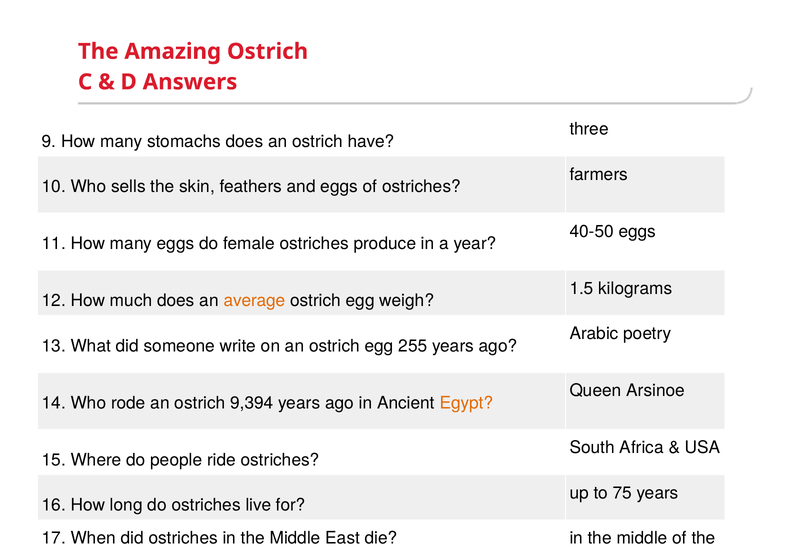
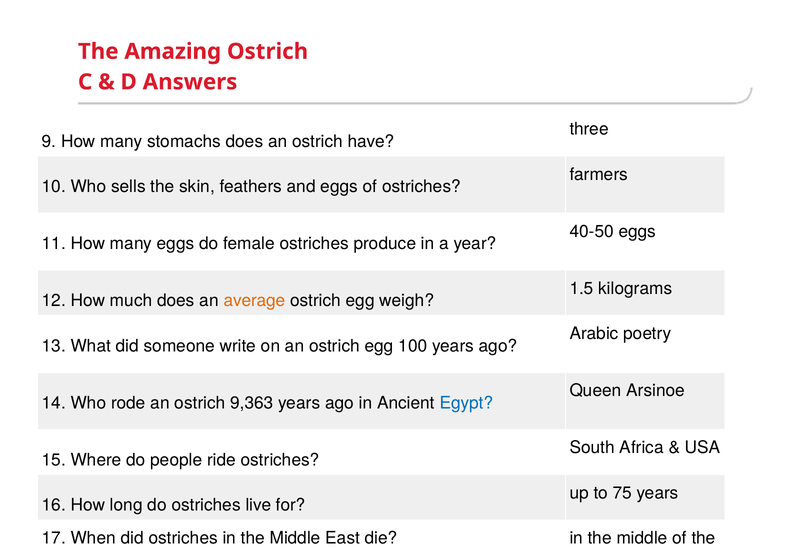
255: 255 -> 100 (413, 346)
9,394: 9,394 -> 9,363 (252, 403)
Egypt colour: orange -> blue (466, 403)
